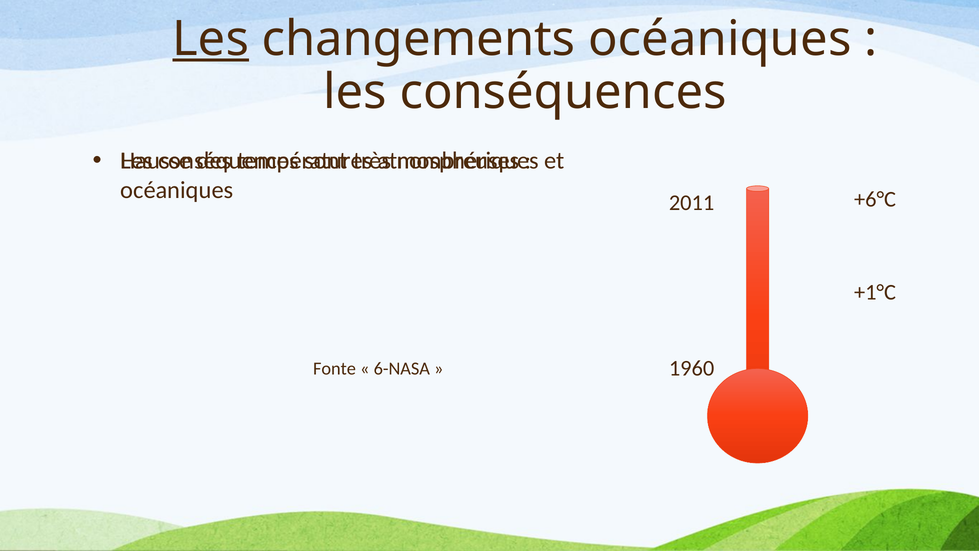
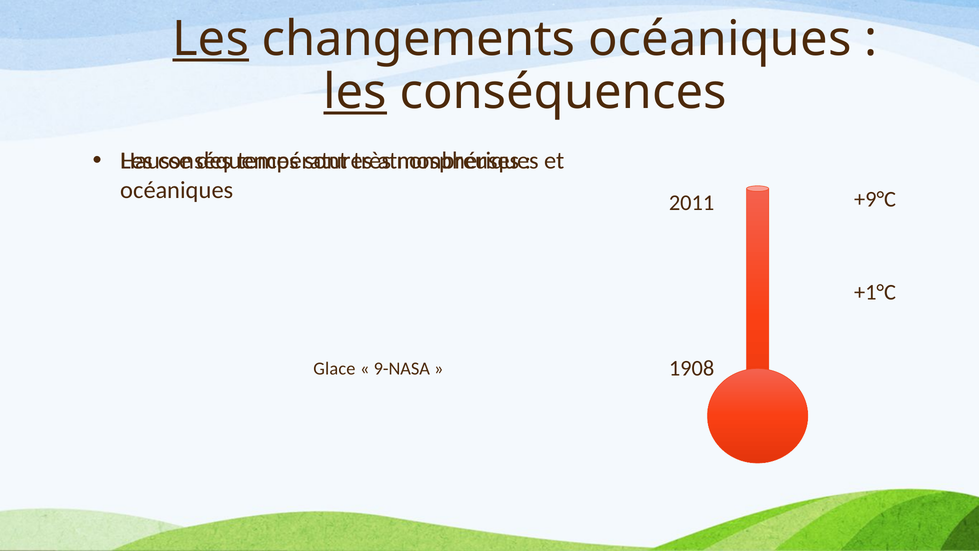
les underline: none -> present (355, 92)
+6°C: +6°C -> +9°C (875, 199)
1960: 1960 -> 1908 (692, 368)
Fonte: Fonte -> Glace (334, 368)
6-NASA: 6-NASA -> 9-NASA (402, 368)
